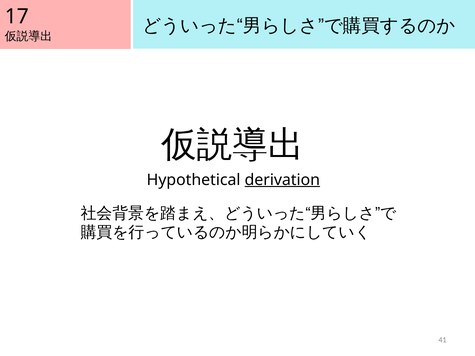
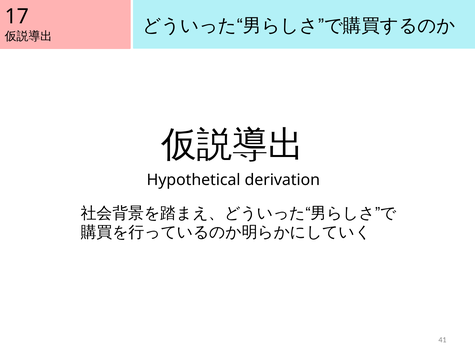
derivation underline: present -> none (282, 180)
